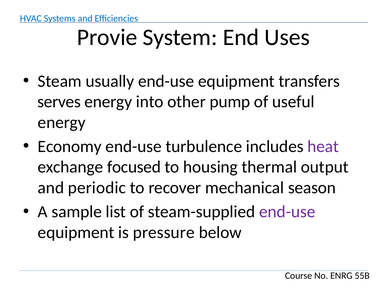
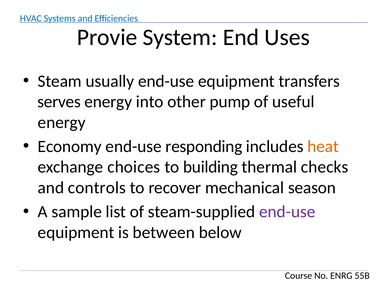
turbulence: turbulence -> responding (204, 147)
heat colour: purple -> orange (323, 147)
focused: focused -> choices (134, 167)
housing: housing -> building (211, 167)
output: output -> checks (325, 167)
periodic: periodic -> controls (97, 188)
pressure: pressure -> between (164, 233)
